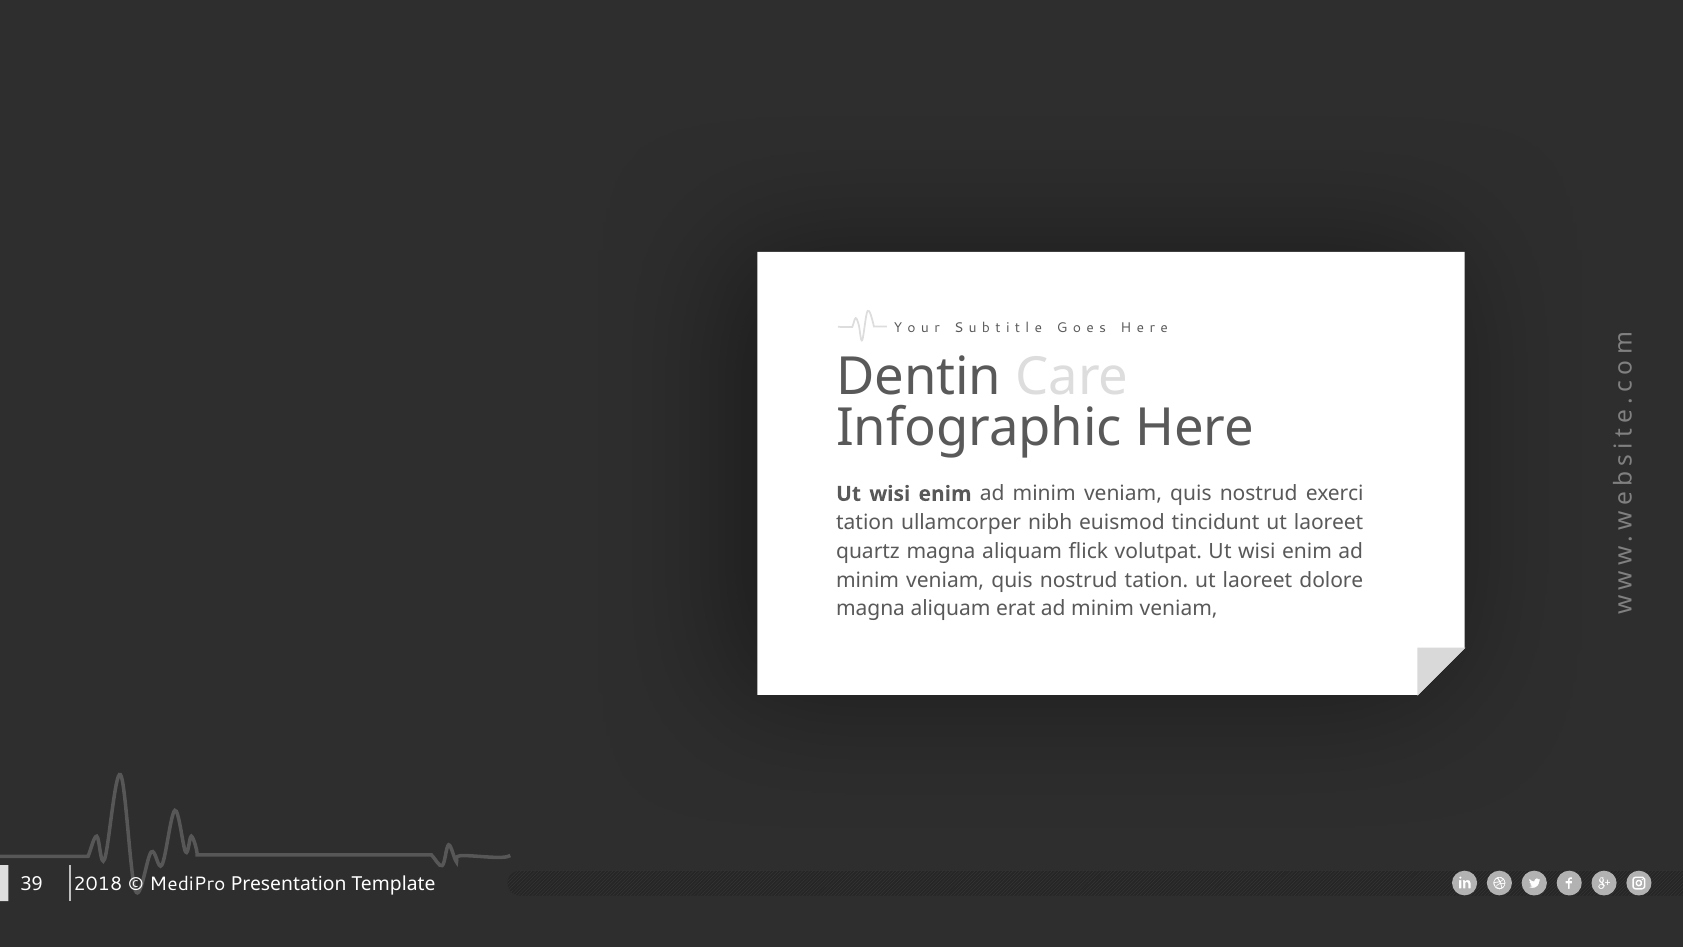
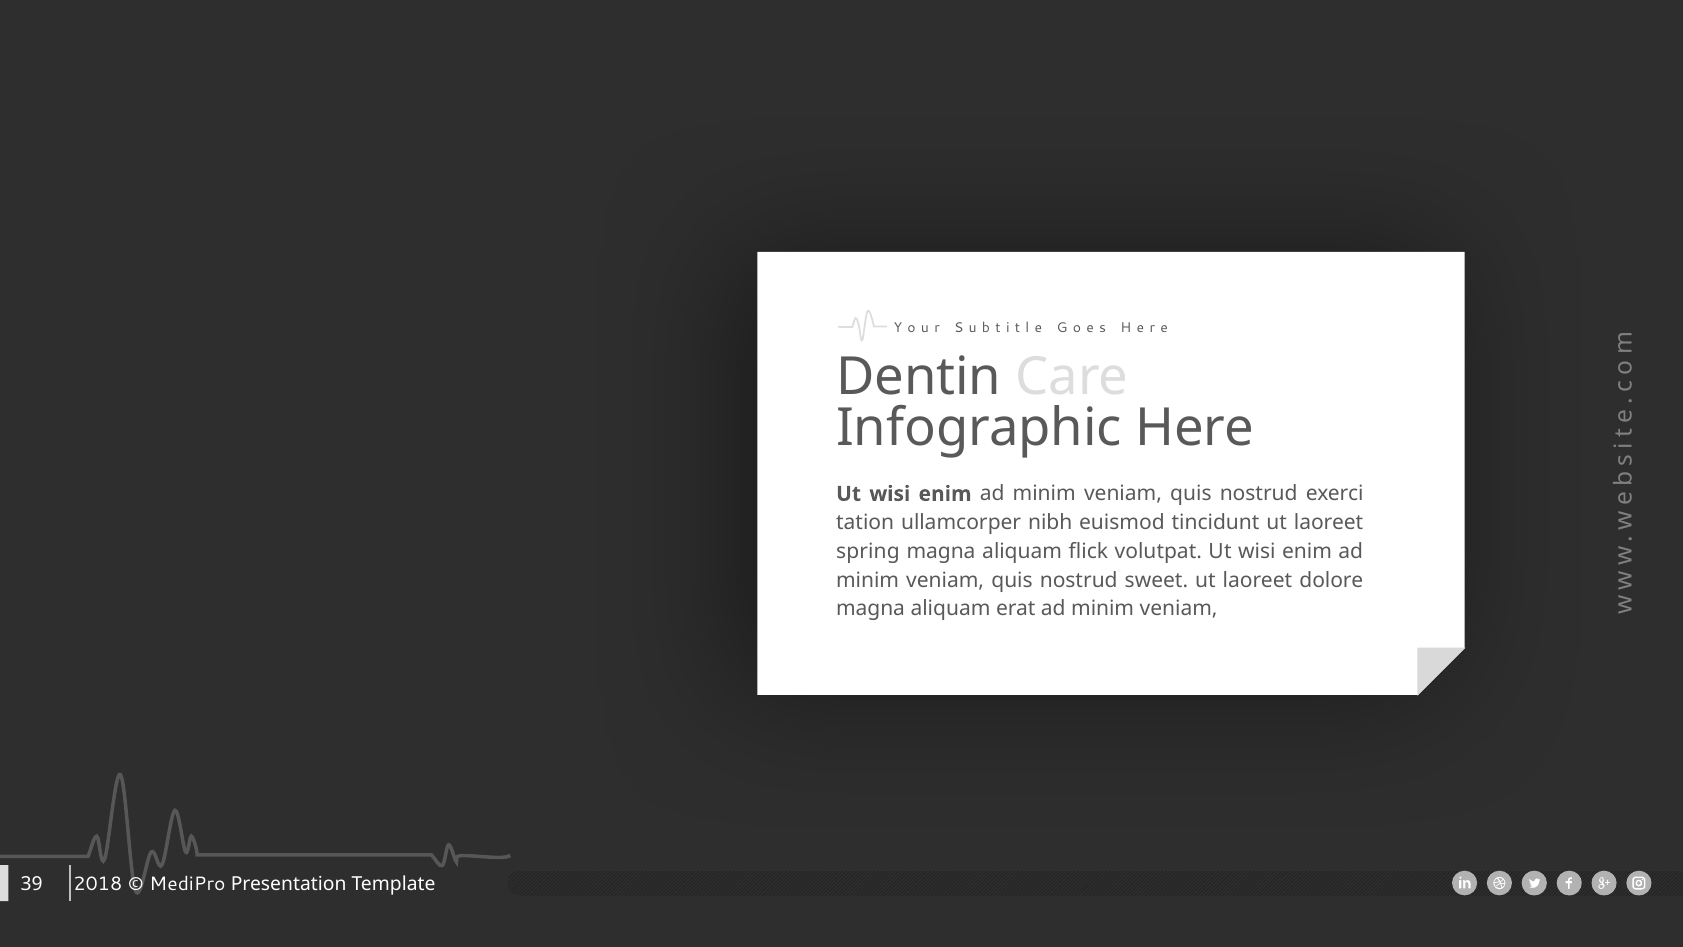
quartz: quartz -> spring (868, 551)
nostrud tation: tation -> sweet (1156, 580)
